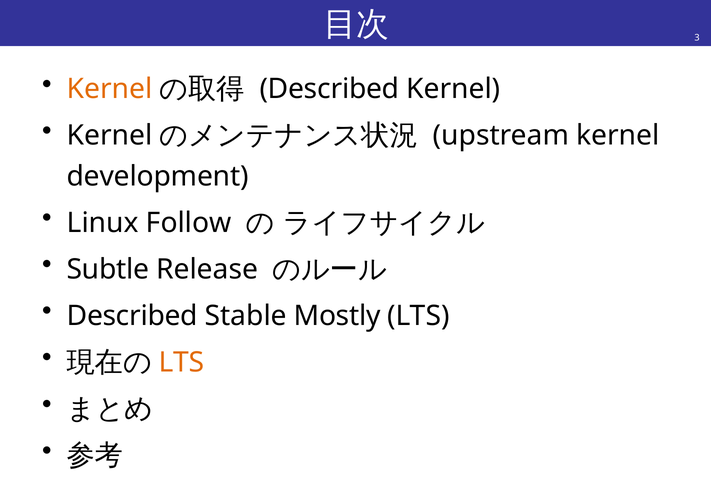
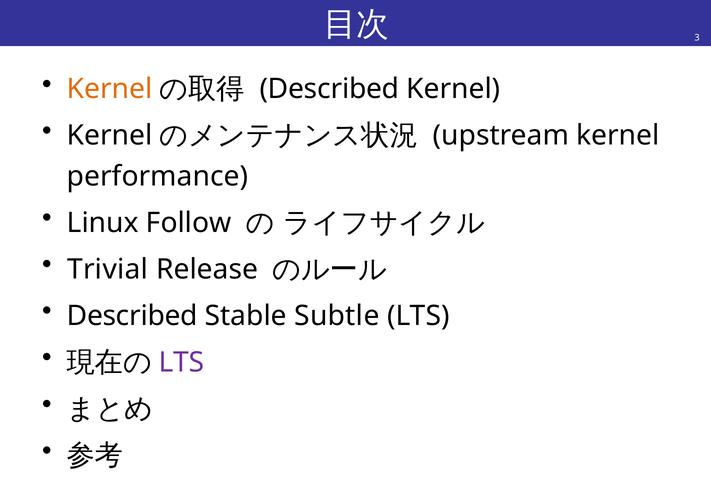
development: development -> performance (158, 176)
Subtle: Subtle -> Trivial (108, 269)
Mostly: Mostly -> Subtle (337, 316)
LTS colour: orange -> purple (182, 362)
